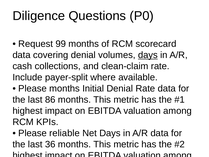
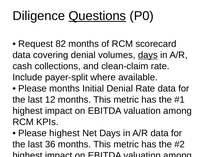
Questions underline: none -> present (97, 16)
99: 99 -> 82 (61, 44)
86: 86 -> 12 (50, 100)
Please reliable: reliable -> highest (64, 133)
